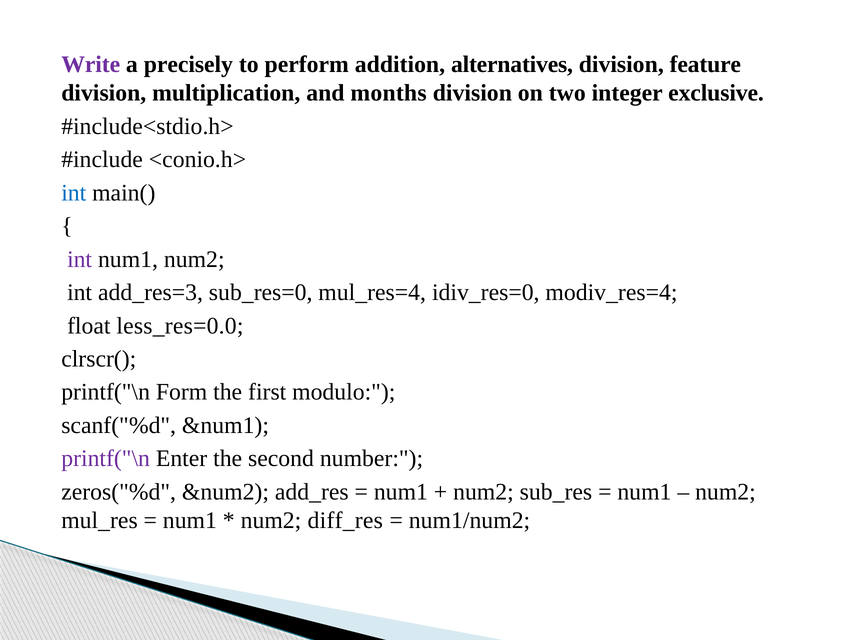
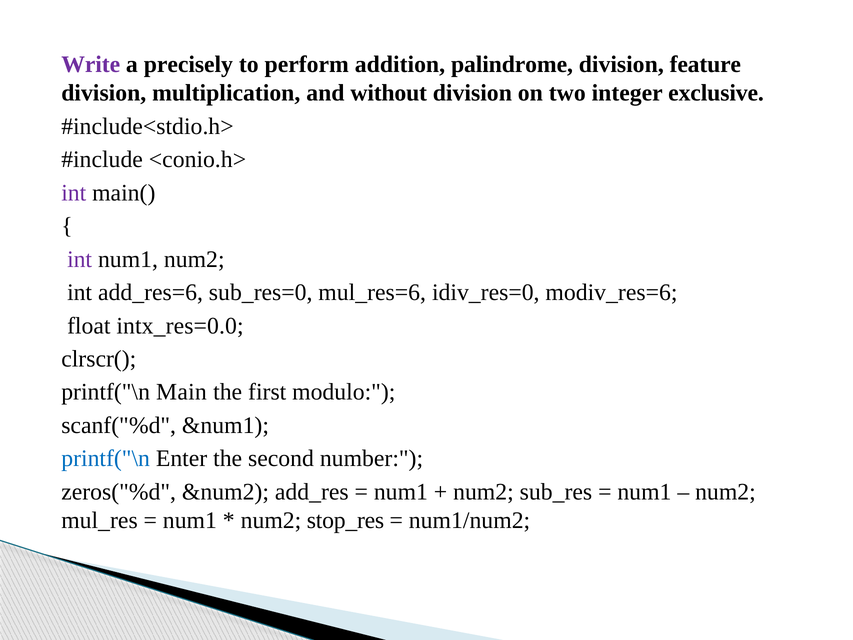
alternatives: alternatives -> palindrome (512, 65)
months: months -> without (389, 93)
int colour: blue -> purple (74, 193)
add_res=3: add_res=3 -> add_res=6 (151, 292)
mul_res=4: mul_res=4 -> mul_res=6 (372, 292)
modiv_res=4: modiv_res=4 -> modiv_res=6 (611, 292)
less_res=0.0: less_res=0.0 -> intx_res=0.0 (180, 326)
Form: Form -> Main (181, 392)
printf("\n colour: purple -> blue (106, 458)
diff_res: diff_res -> stop_res (346, 520)
